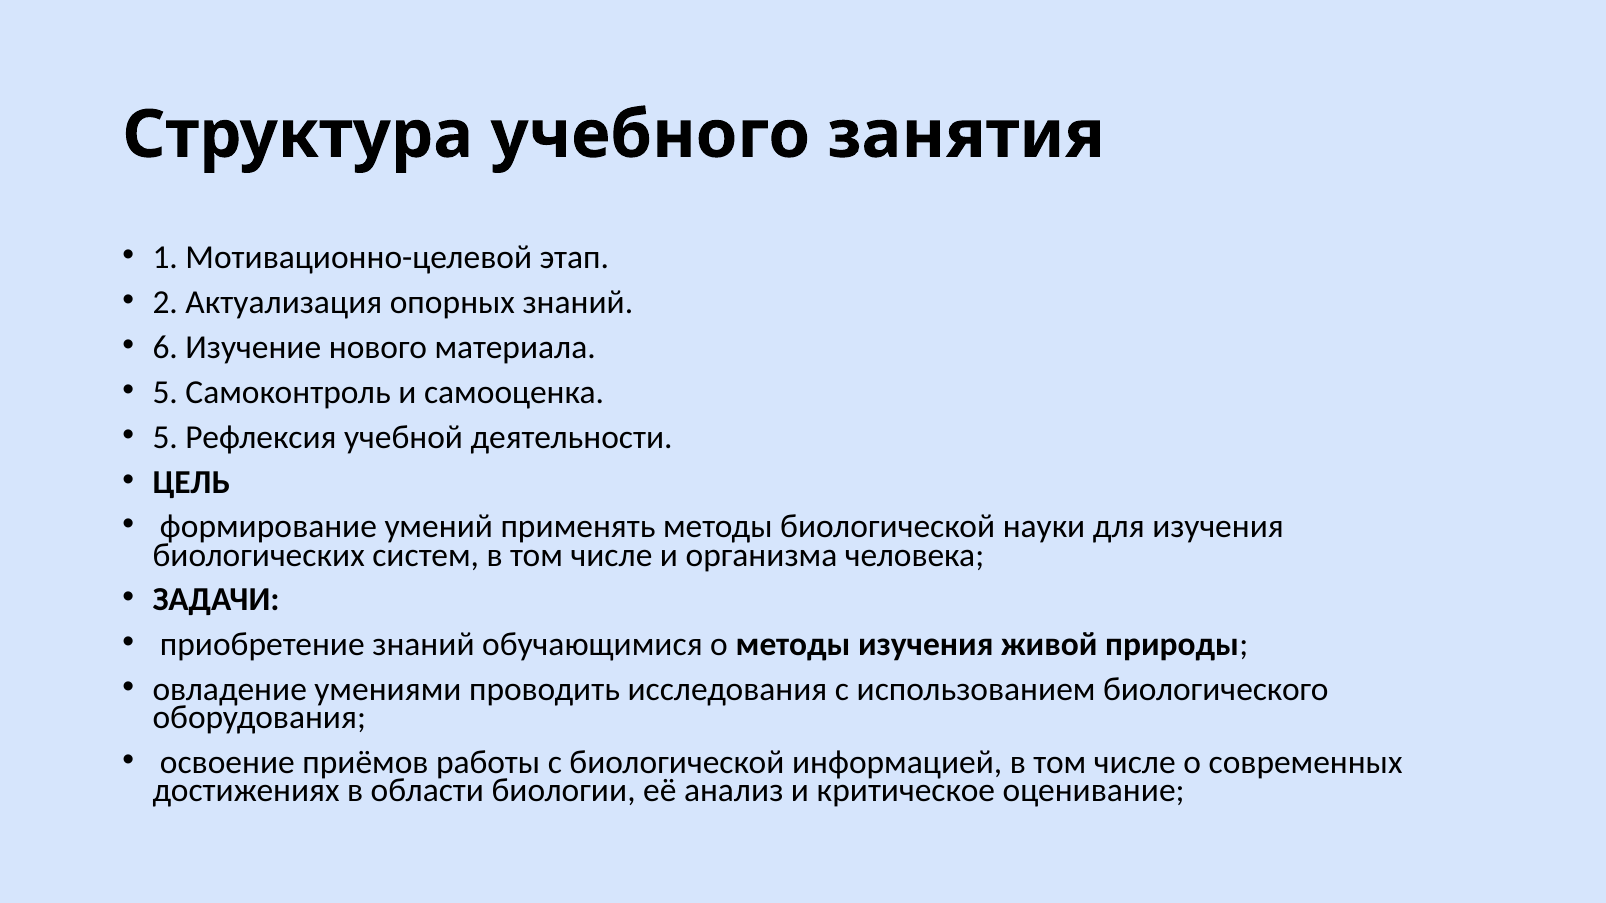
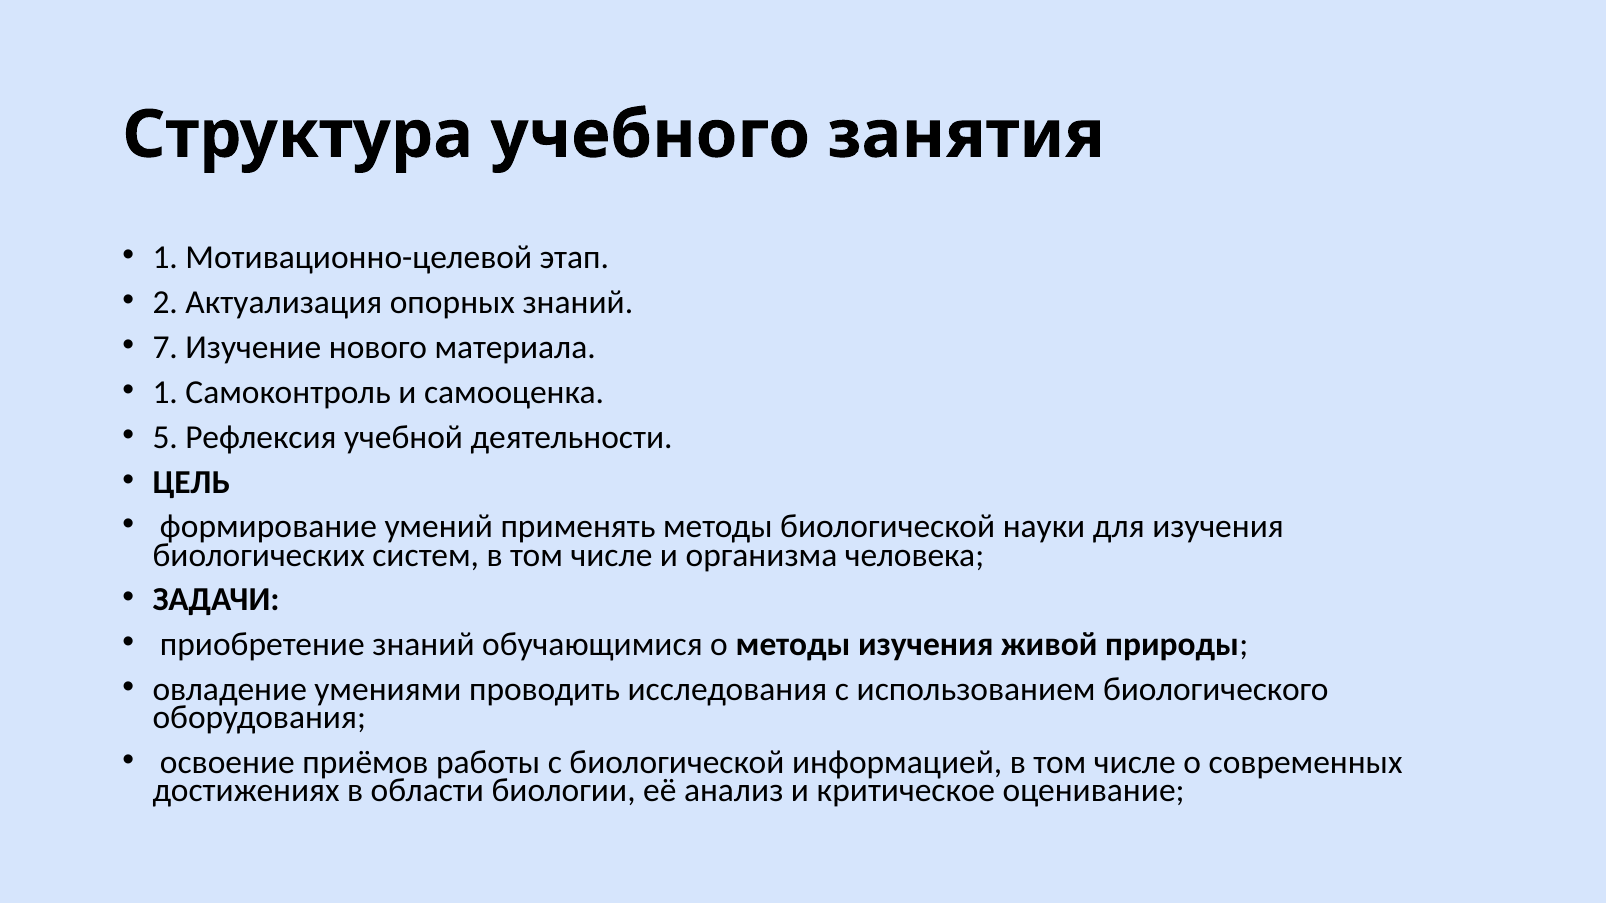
6: 6 -> 7 (165, 348)
5: 5 -> 1 (165, 393)
